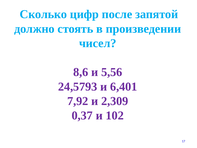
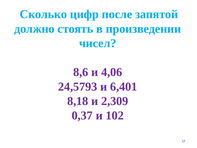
5,56: 5,56 -> 4,06 (112, 72)
7,92: 7,92 -> 8,18 (78, 101)
